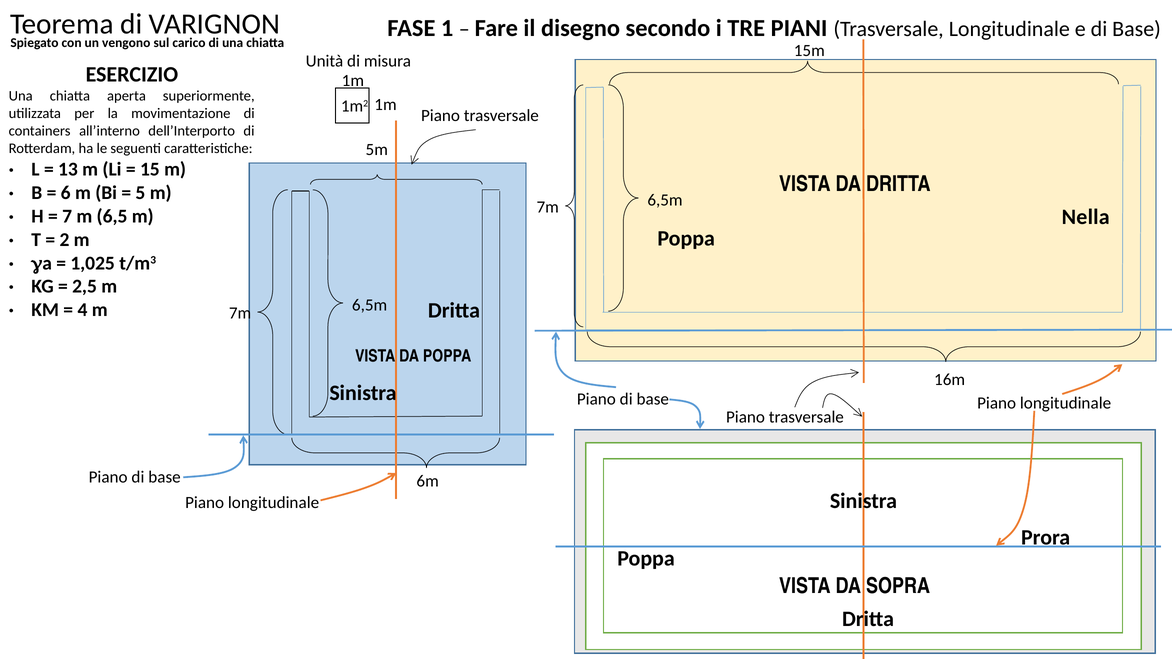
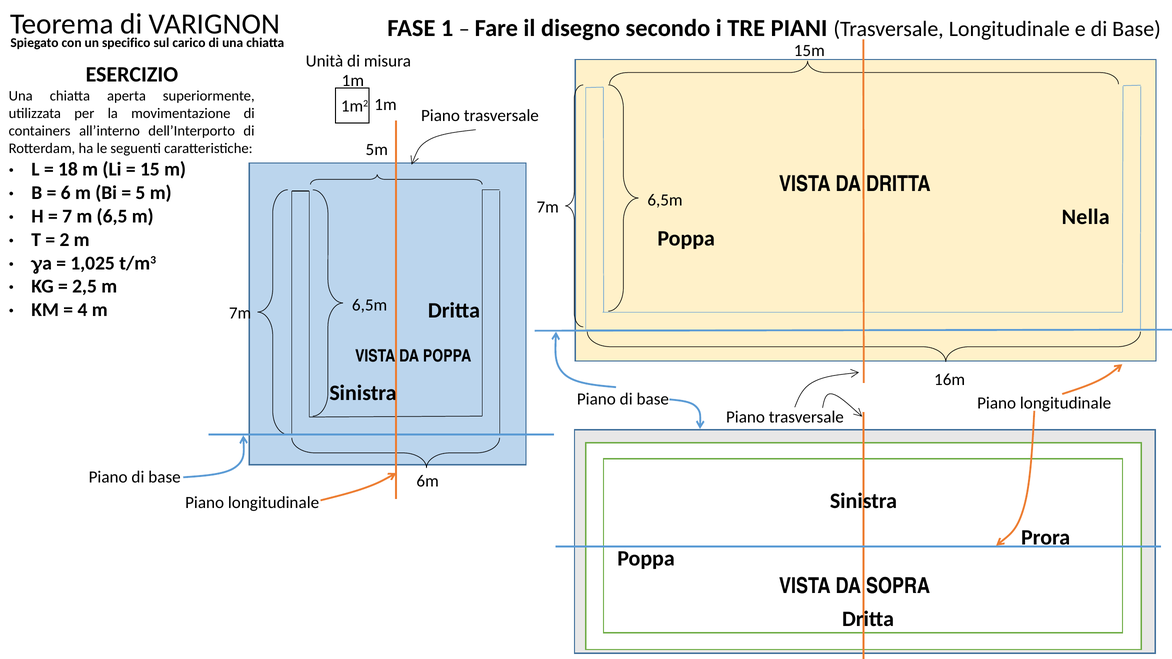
vengono: vengono -> specifico (126, 43)
13: 13 -> 18 (68, 169)
